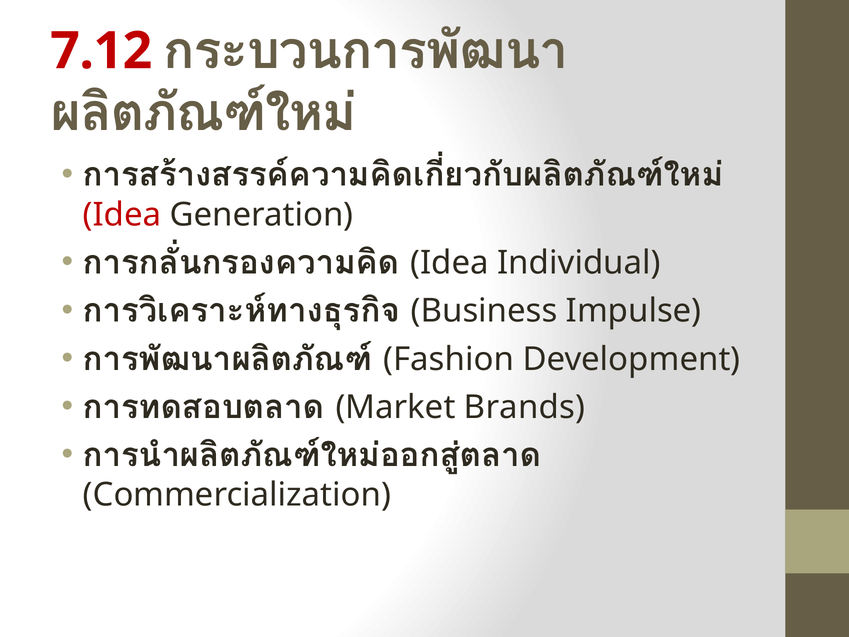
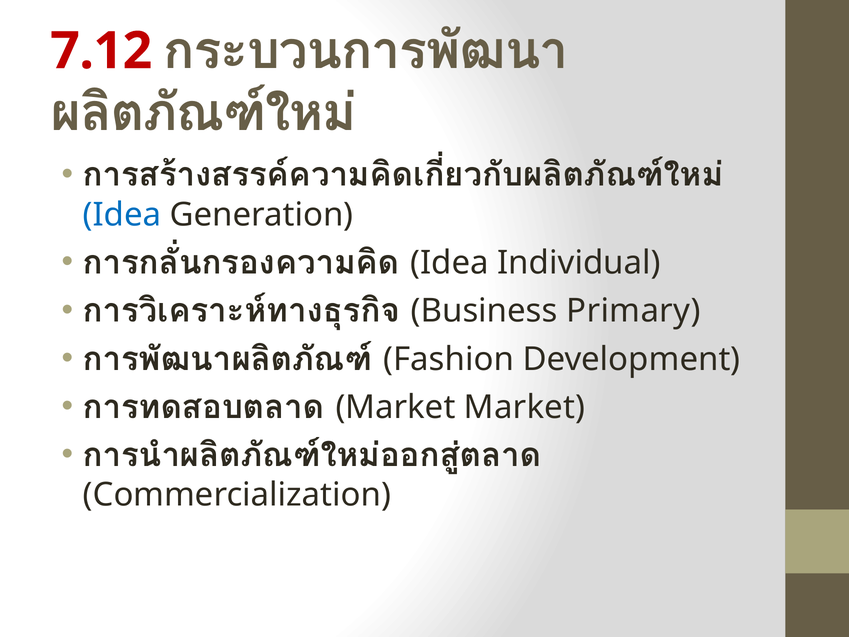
Idea colour: red -> blue (122, 215)
Impulse: Impulse -> Primary (633, 311)
Market Brands: Brands -> Market (525, 407)
